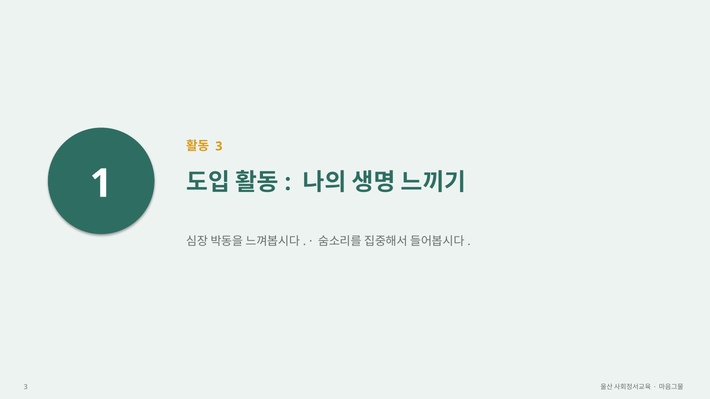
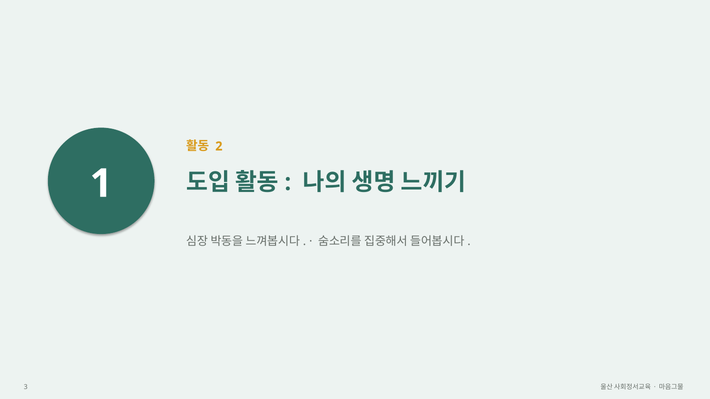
3: 3 -> 2 (219, 146)
